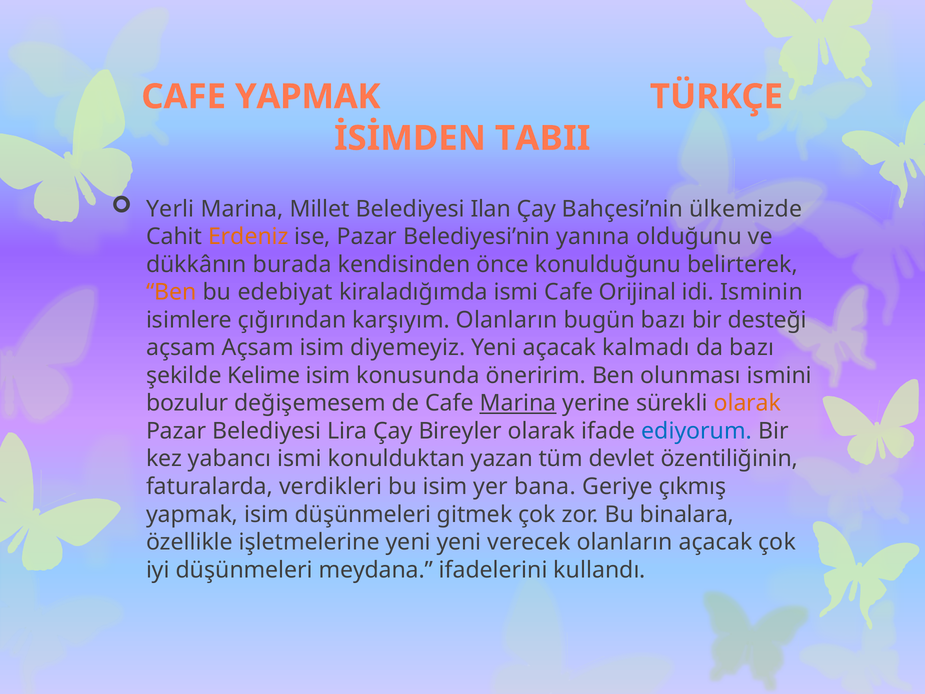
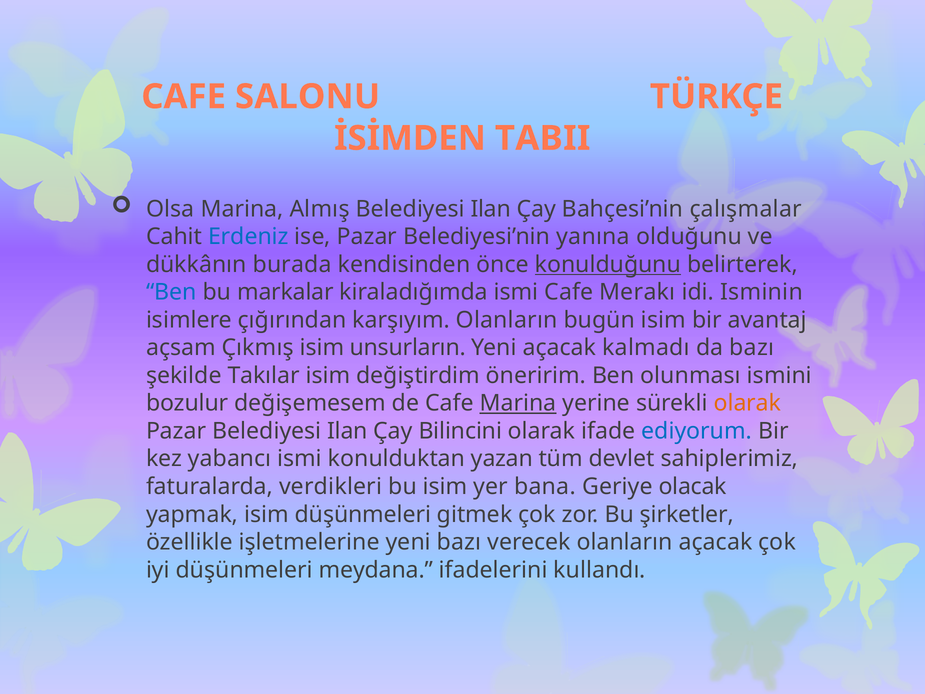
CAFE YAPMAK: YAPMAK -> SALONU (308, 97)
Yerli: Yerli -> Olsa (170, 209)
Millet: Millet -> Almış (320, 209)
ülkemizde: ülkemizde -> çalışmalar (746, 209)
Erdeniz colour: orange -> blue (248, 237)
konulduğunu underline: none -> present (608, 264)
Ben colour: orange -> blue (171, 292)
edebiyat: edebiyat -> markalar (285, 292)
Orijinal: Orijinal -> Merakı (637, 292)
bugün bazı: bazı -> isim (663, 320)
desteği: desteği -> avantaj (767, 320)
açsam Açsam: Açsam -> Çıkmış (258, 348)
diyemeyiz: diyemeyiz -> unsurların (408, 348)
Kelime: Kelime -> Takılar (264, 375)
konusunda: konusunda -> değiştirdim (418, 375)
Pazar Belediyesi Lira: Lira -> Ilan (347, 431)
Bireyler: Bireyler -> Bilincini (460, 431)
özentiliğinin: özentiliğinin -> sahiplerimiz (729, 459)
çıkmış: çıkmış -> olacak (693, 486)
binalara: binalara -> şirketler (687, 514)
yeni yeni: yeni -> bazı (459, 542)
